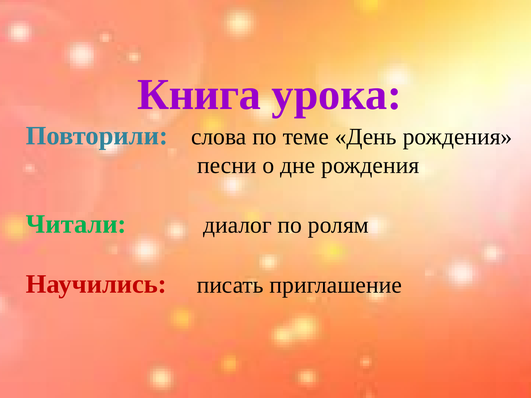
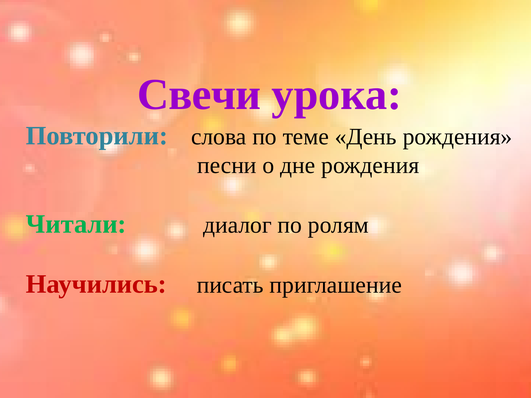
Книга: Книга -> Свечи (199, 94)
